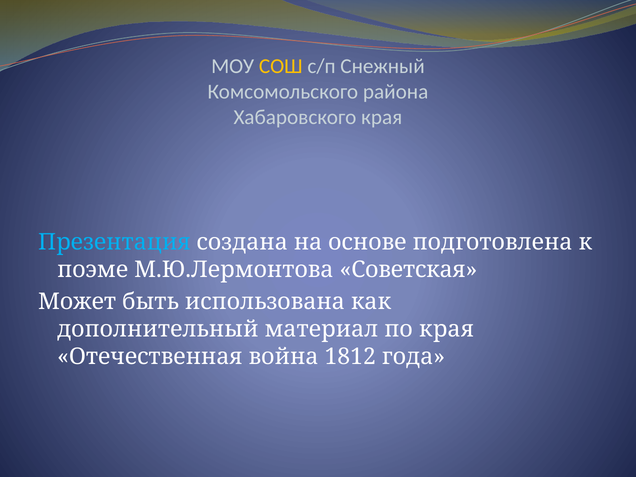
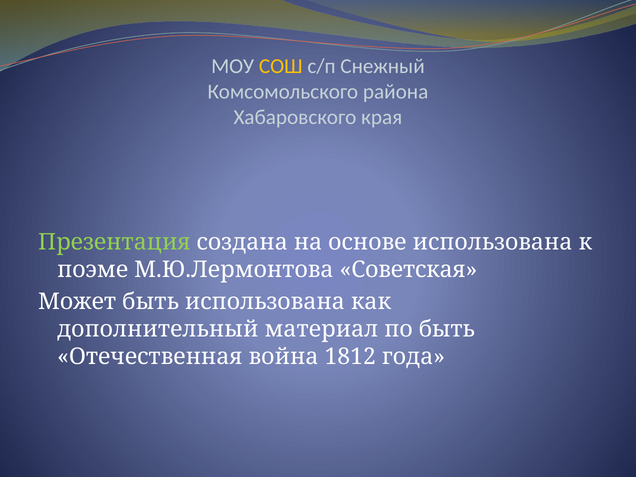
Презентация colour: light blue -> light green (114, 242)
основе подготовлена: подготовлена -> использована (493, 242)
по края: края -> быть (447, 329)
